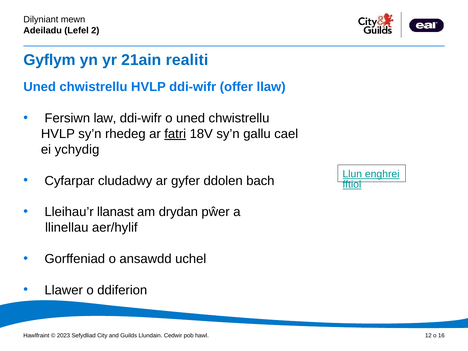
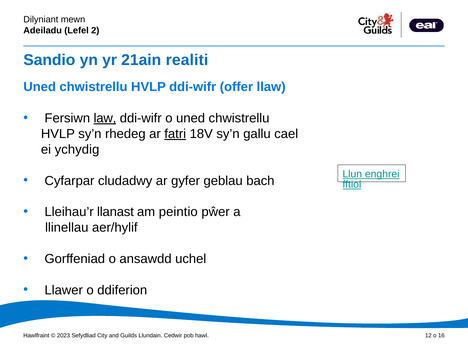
Gyflym: Gyflym -> Sandio (49, 60)
law underline: none -> present (105, 118)
ddolen: ddolen -> geblau (223, 181)
drydan: drydan -> peintio (178, 212)
